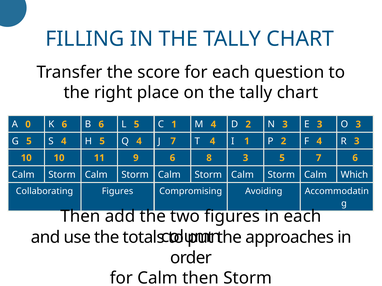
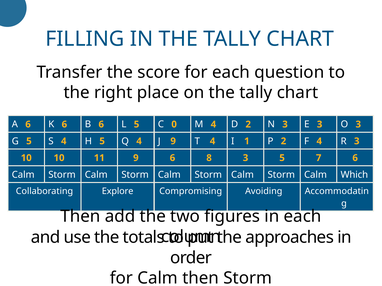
A 0: 0 -> 6 (28, 125)
C 1: 1 -> 0 (174, 125)
J 7: 7 -> 9 (173, 141)
Collaborating Figures: Figures -> Explore (118, 191)
